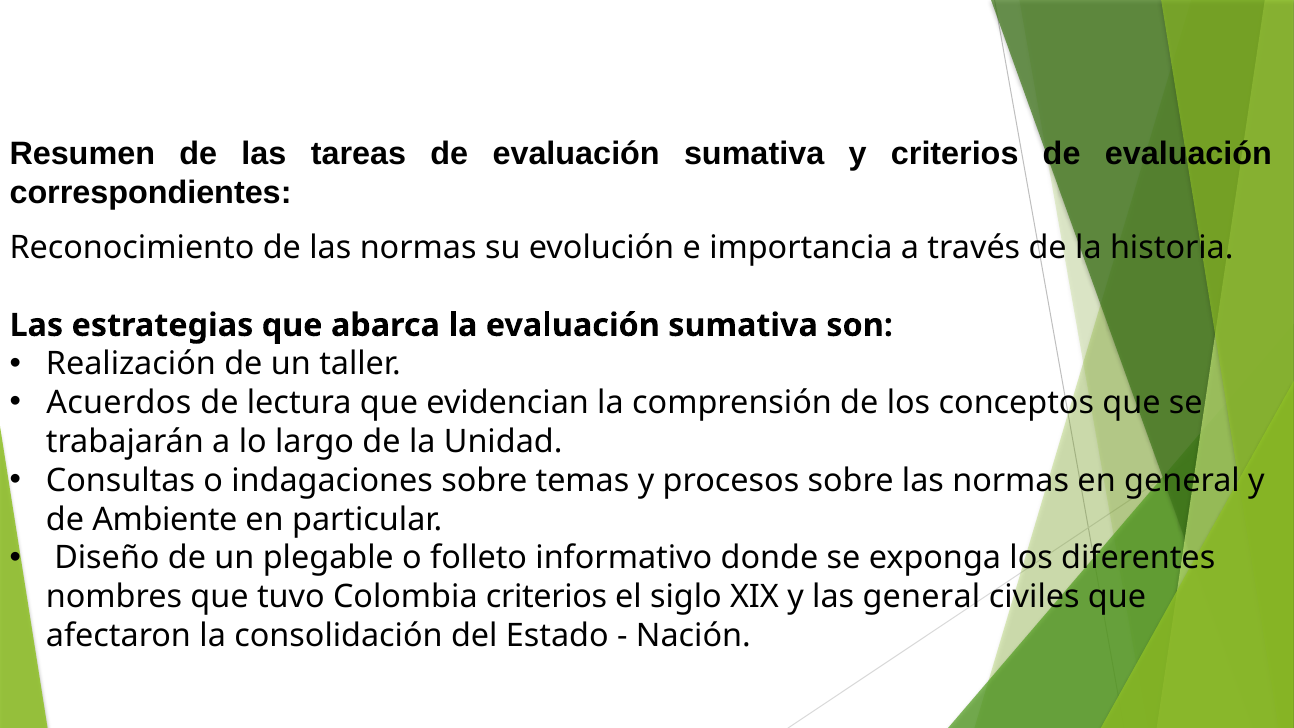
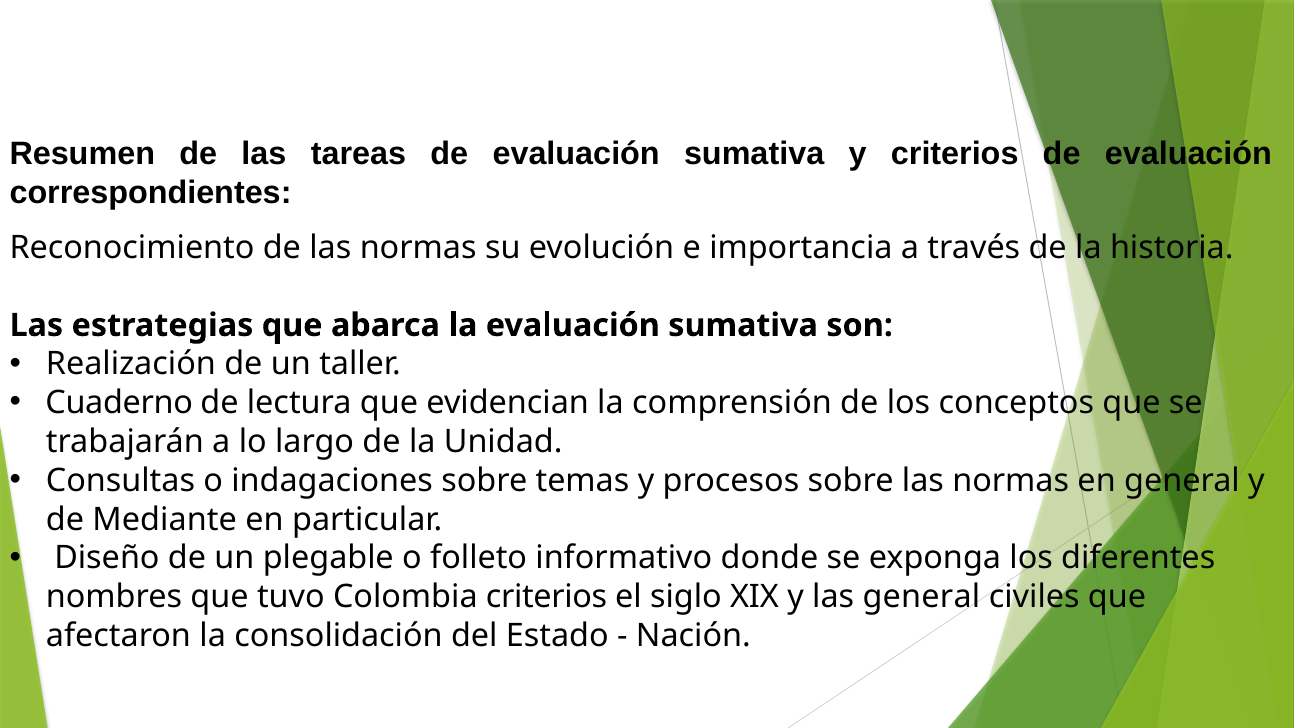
Acuerdos: Acuerdos -> Cuaderno (119, 403)
Ambiente: Ambiente -> Mediante (165, 519)
